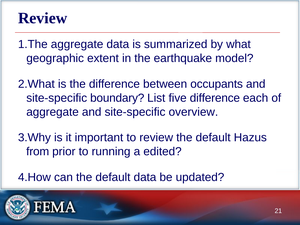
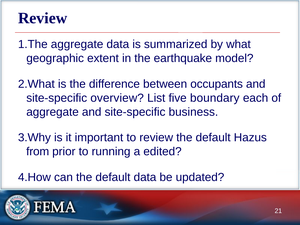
boundary: boundary -> overview (117, 98)
five difference: difference -> boundary (215, 98)
overview: overview -> business (193, 112)
